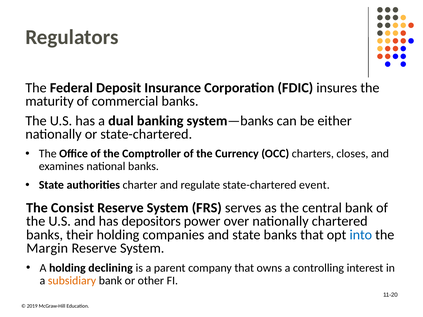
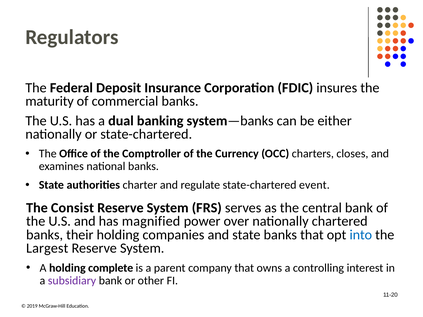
depositors: depositors -> magnified (151, 221)
Margin: Margin -> Largest (47, 249)
declining: declining -> complete (111, 268)
subsidiary colour: orange -> purple (72, 281)
